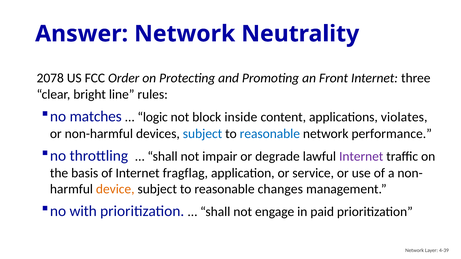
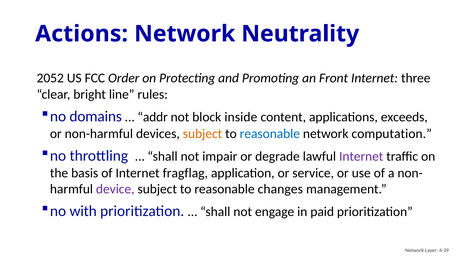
Answer: Answer -> Actions (82, 34)
2078: 2078 -> 2052 (50, 78)
matches: matches -> domains (96, 117)
logic: logic -> addr (153, 117)
violates: violates -> exceeds (404, 117)
subject colour: blue -> orange (203, 134)
performance: performance -> computation (392, 134)
device colour: orange -> purple (115, 189)
